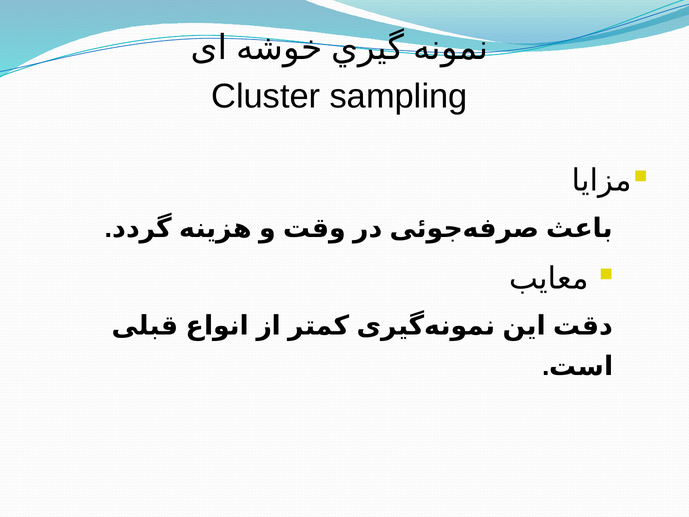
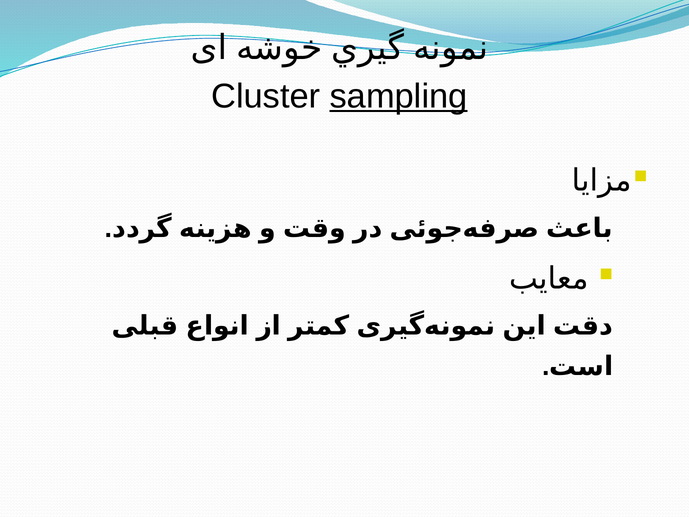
sampling underline: none -> present (399, 96)
